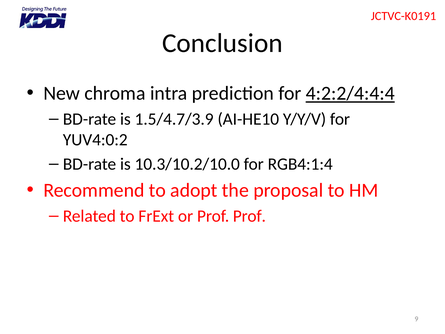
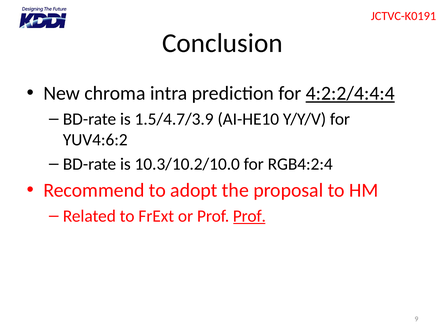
YUV4:0:2: YUV4:0:2 -> YUV4:6:2 (95, 140)
RGB4:1:4: RGB4:1:4 -> RGB4:2:4 (300, 164)
Prof underline: none -> present (249, 216)
